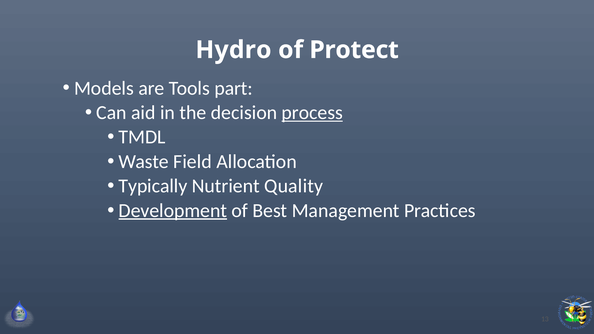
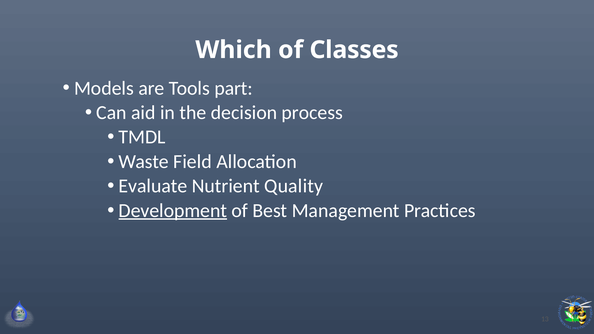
Hydro: Hydro -> Which (234, 50)
Protect: Protect -> Classes (354, 50)
process underline: present -> none (312, 113)
Typically: Typically -> Evaluate (153, 186)
